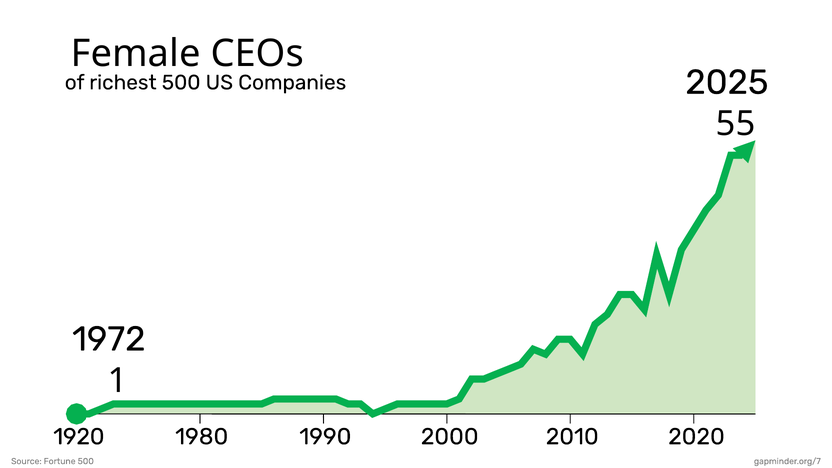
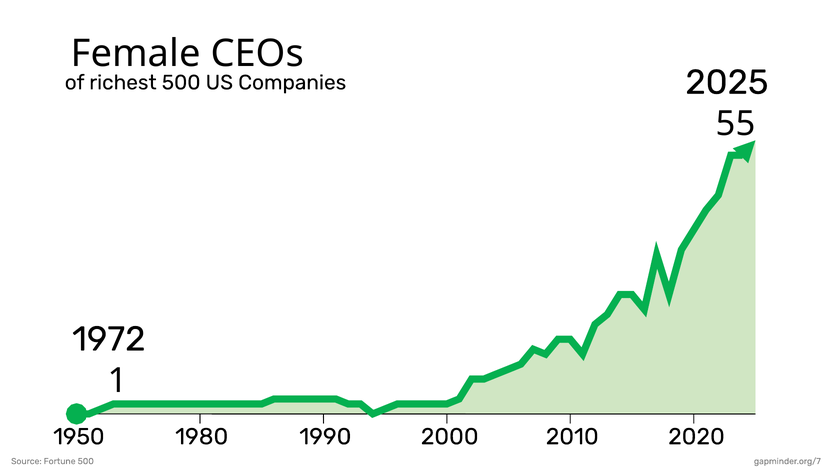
1920: 1920 -> 1950 (79, 437)
